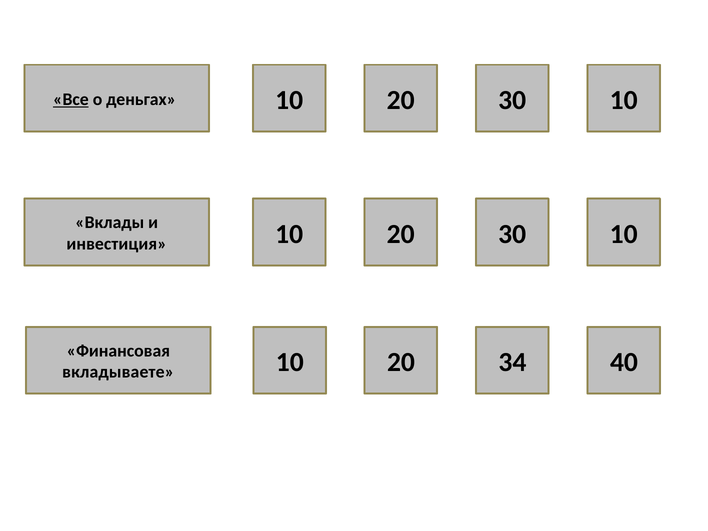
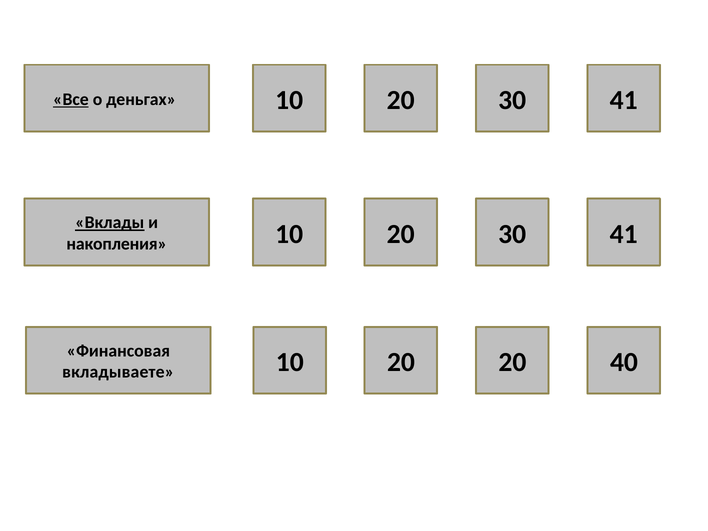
10: 10 -> 41 (624, 100)
Вклады underline: none -> present (110, 223)
10: 10 -> 41 (624, 234)
инвестиция: инвестиция -> накопления (117, 244)
20 34: 34 -> 20 (512, 362)
